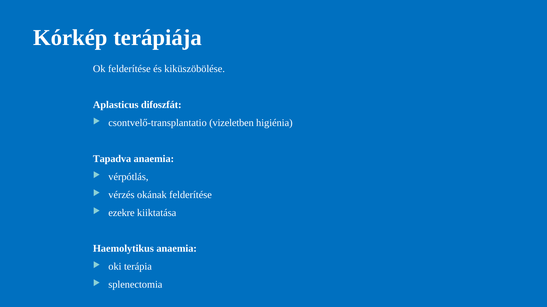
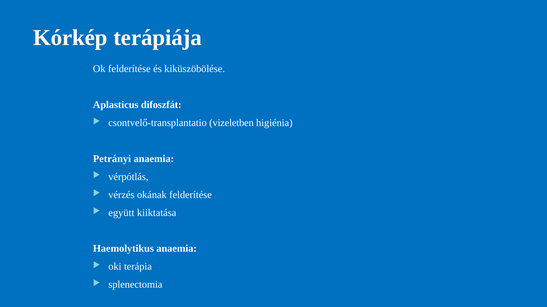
Tapadva: Tapadva -> Petrányi (112, 159)
ezekre: ezekre -> együtt (121, 213)
